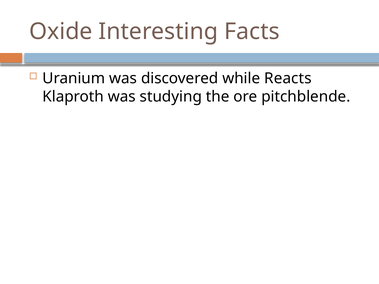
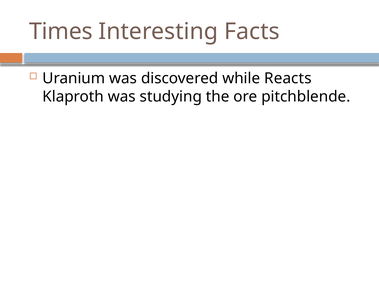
Oxide: Oxide -> Times (61, 32)
